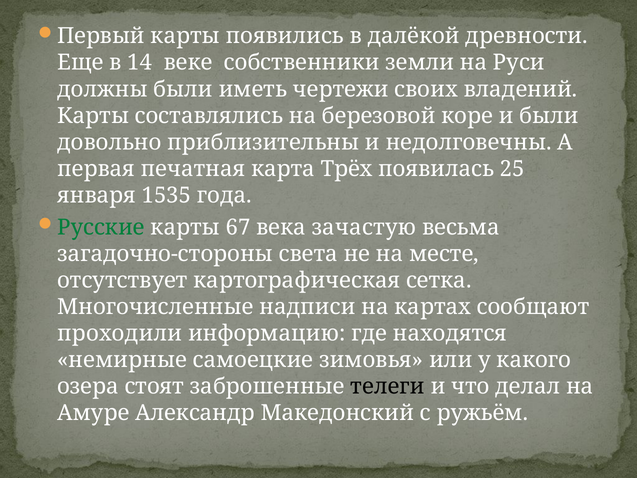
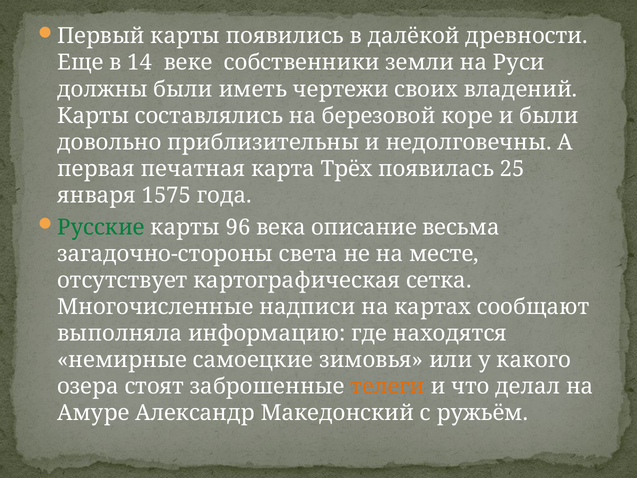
1535: 1535 -> 1575 (166, 195)
67: 67 -> 96 (238, 227)
зачастую: зачастую -> описание (364, 227)
проходили: проходили -> выполняла (120, 333)
телеги colour: black -> orange (388, 386)
